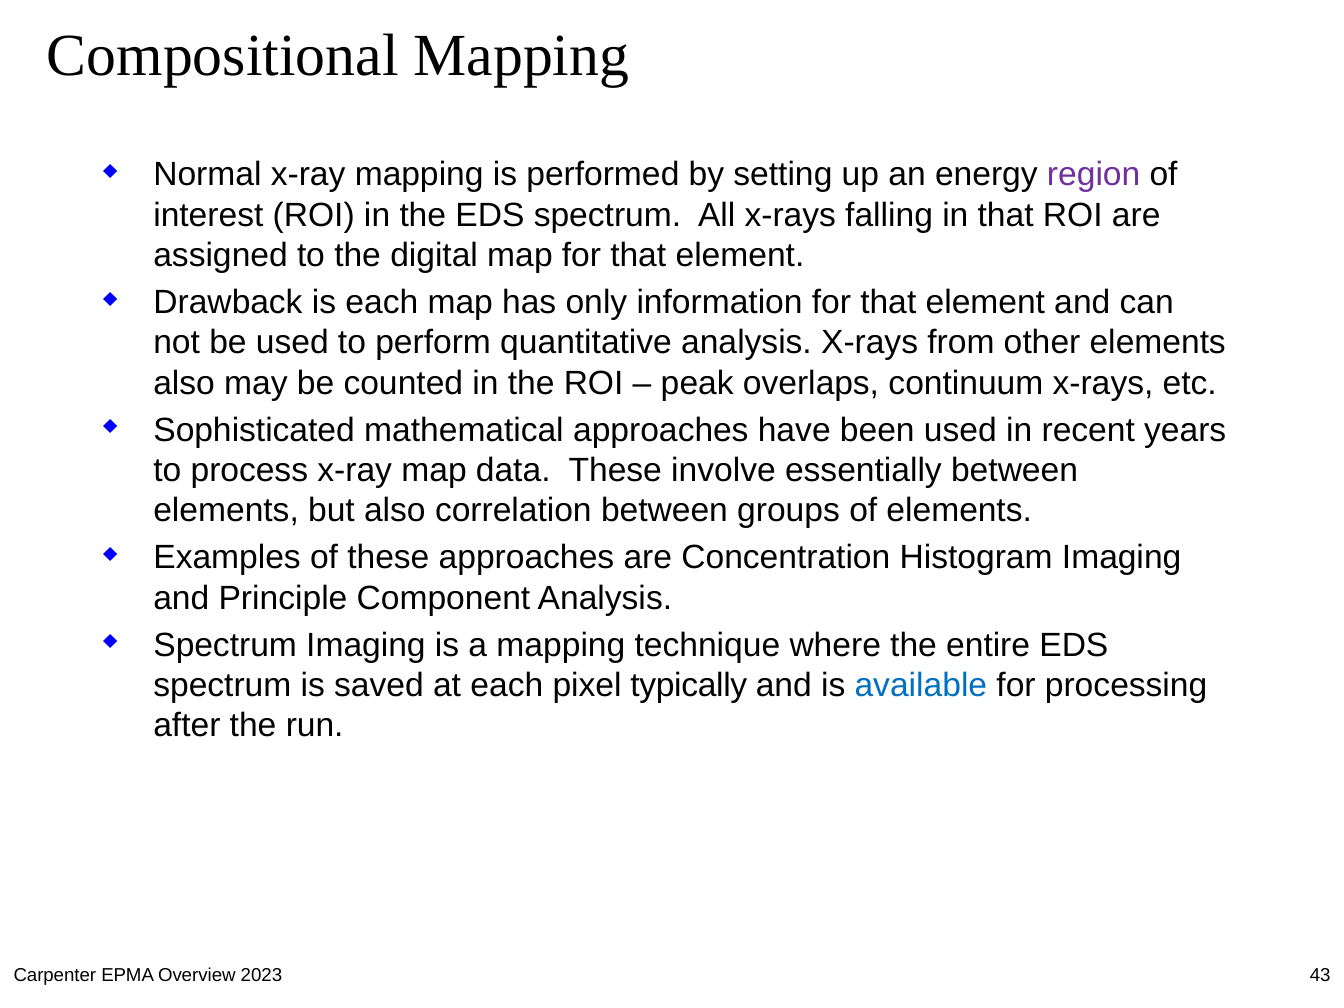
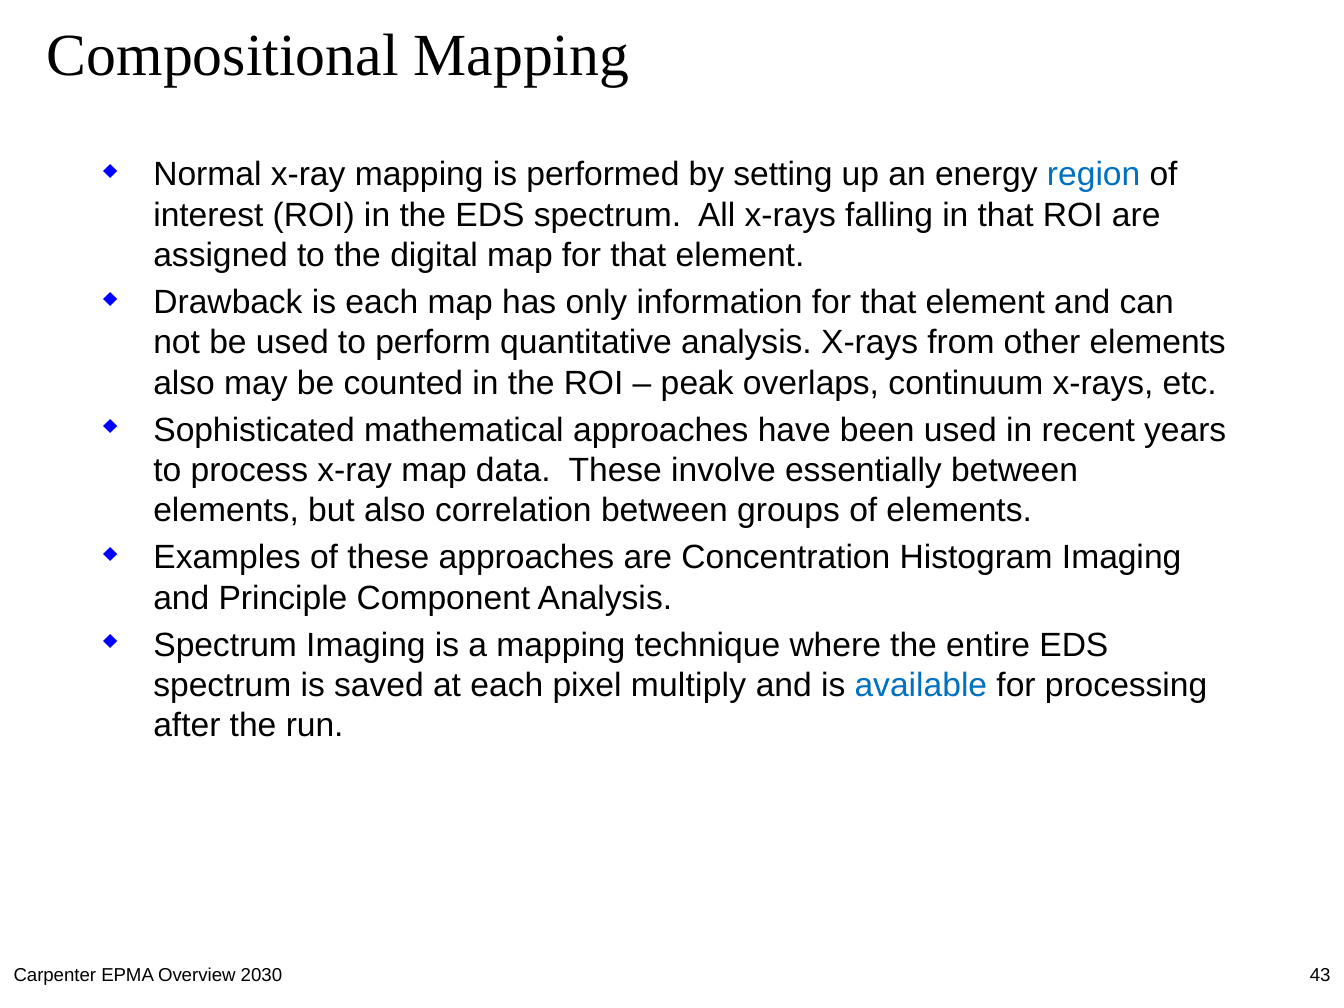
region colour: purple -> blue (1094, 175)
typically: typically -> multiply (689, 686)
2023: 2023 -> 2030 (261, 976)
